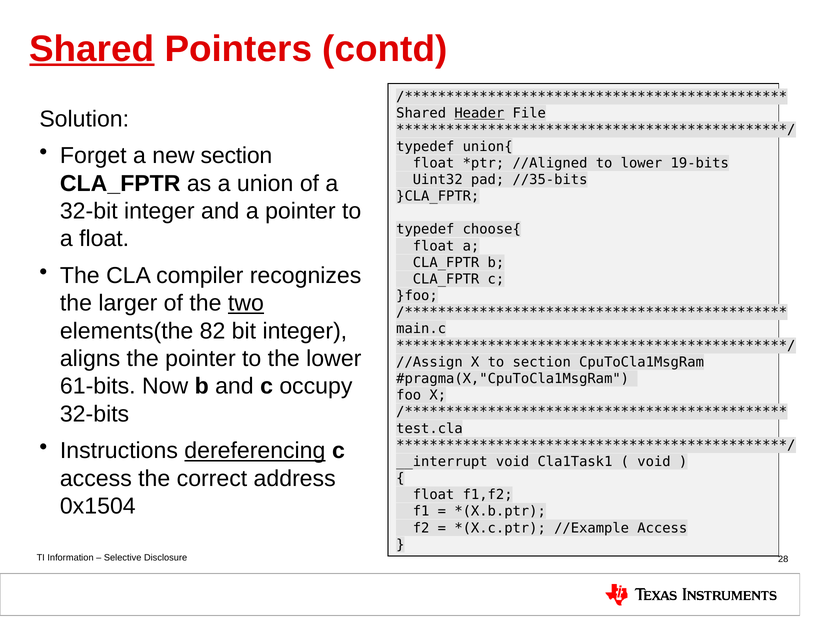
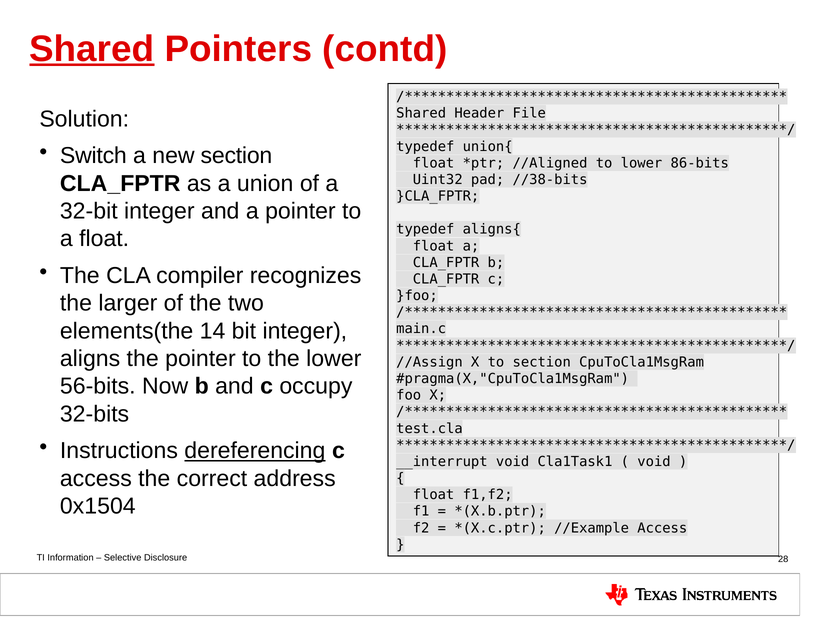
Header underline: present -> none (479, 113)
Forget: Forget -> Switch (93, 156)
19-bits: 19-bits -> 86-bits (700, 163)
//35-bits: //35-bits -> //38-bits (550, 180)
choose{: choose{ -> aligns{ (492, 230)
two underline: present -> none (246, 304)
82: 82 -> 14 (213, 331)
61-bits: 61-bits -> 56-bits (98, 387)
